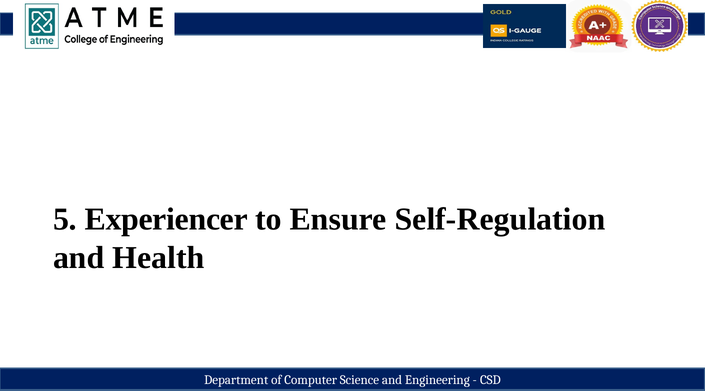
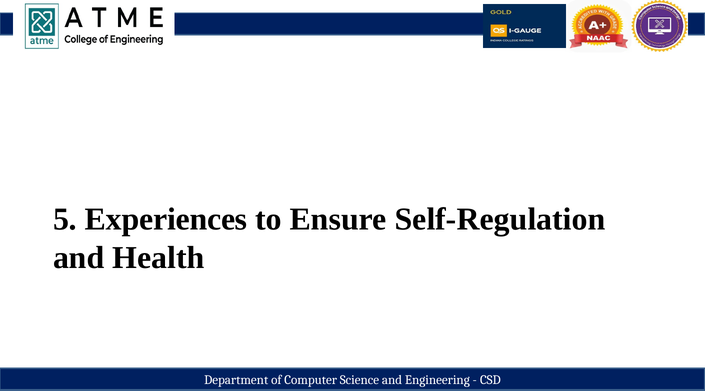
Experiencer: Experiencer -> Experiences (166, 220)
